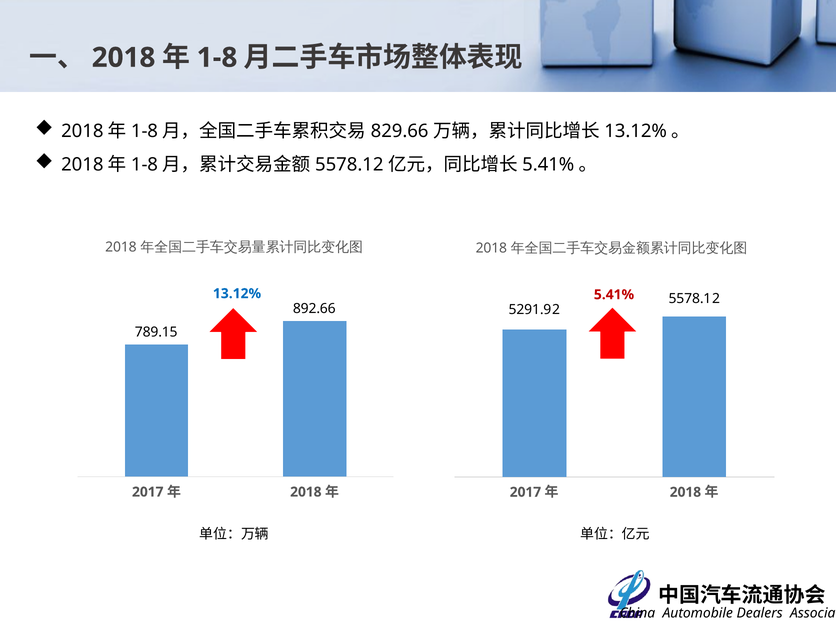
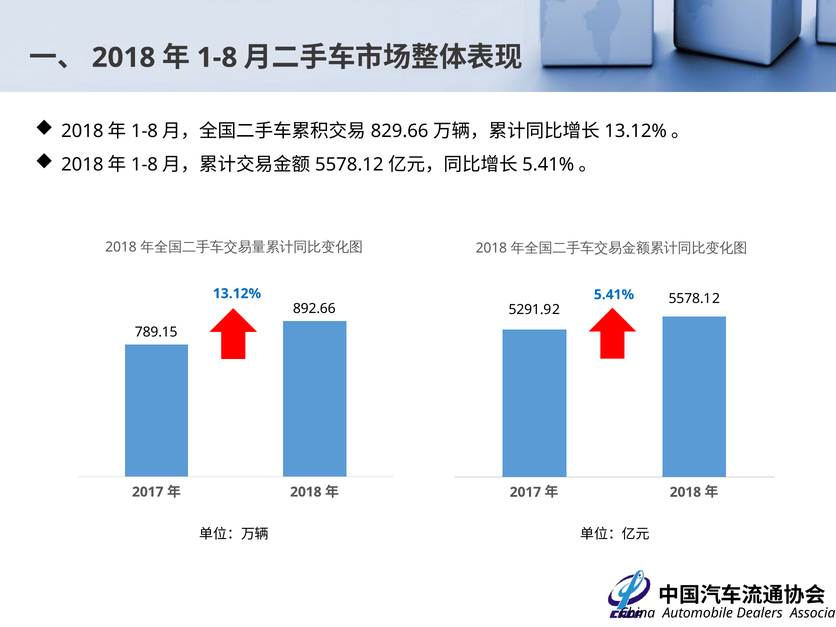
5.41% colour: red -> blue (614, 295)
